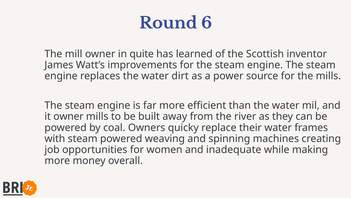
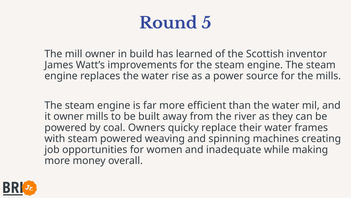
6: 6 -> 5 (206, 23)
quite: quite -> build (142, 54)
dirt: dirt -> rise (180, 76)
